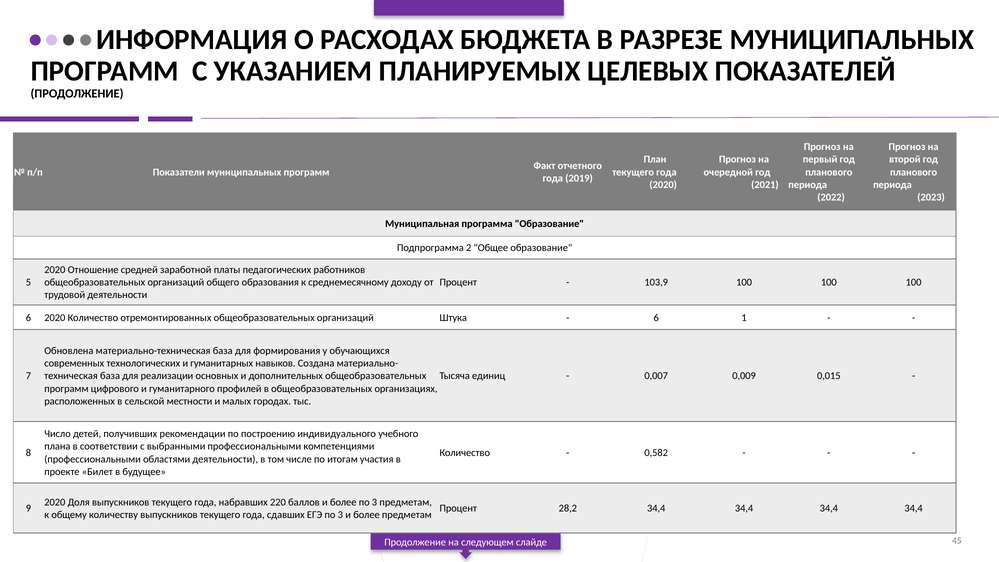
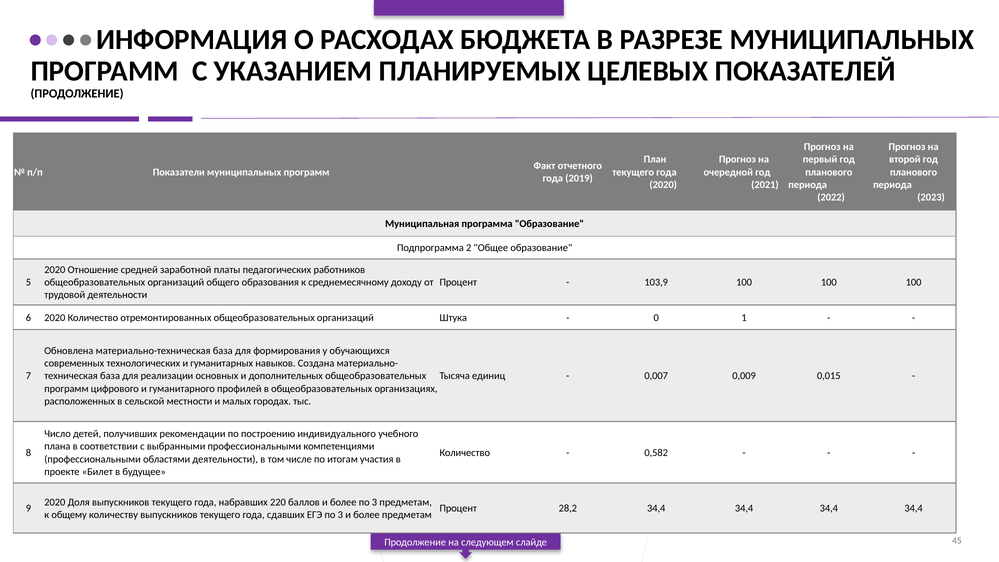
6: 6 -> 0 (656, 318)
